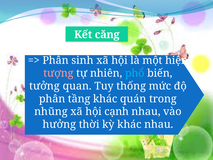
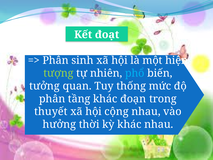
căng: căng -> đoạt (107, 35)
tượng colour: pink -> light green (58, 73)
quán: quán -> đoạn (133, 99)
nhũng: nhũng -> thuyết (51, 111)
cạnh: cạnh -> cộng (117, 111)
